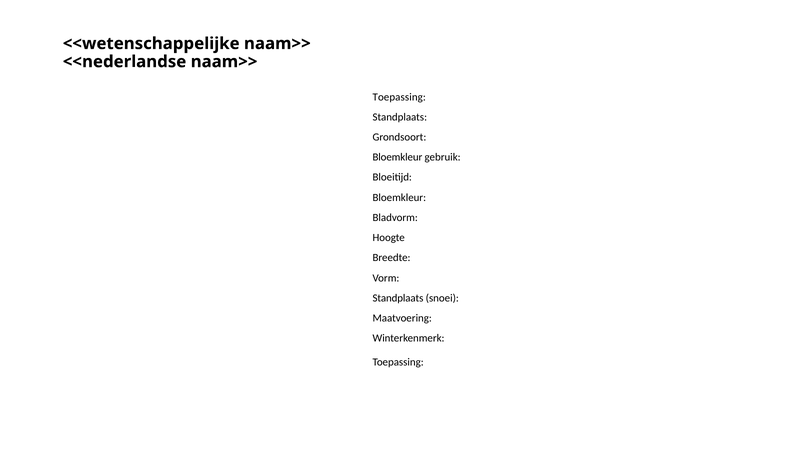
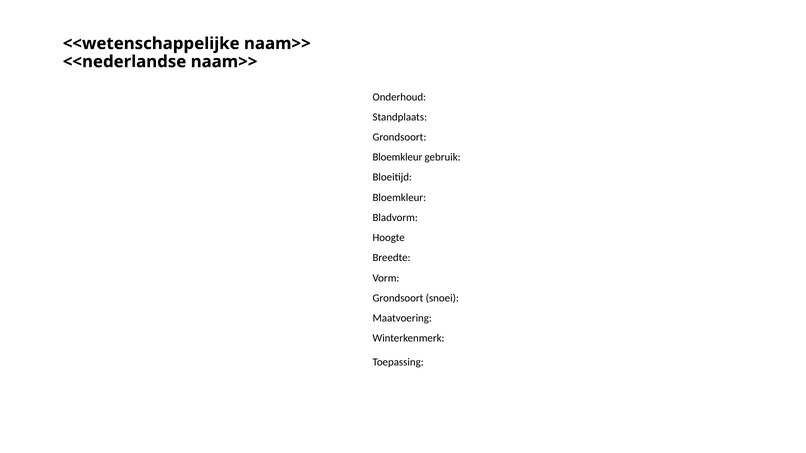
Toepassing: Toepassing -> Onderhoud (399, 97)
Standplaats: Standplaats -> Grondsoort (398, 298)
